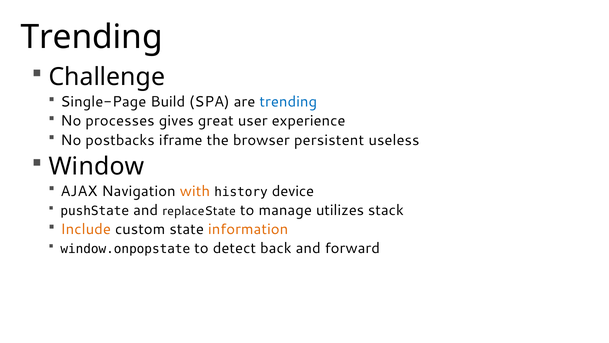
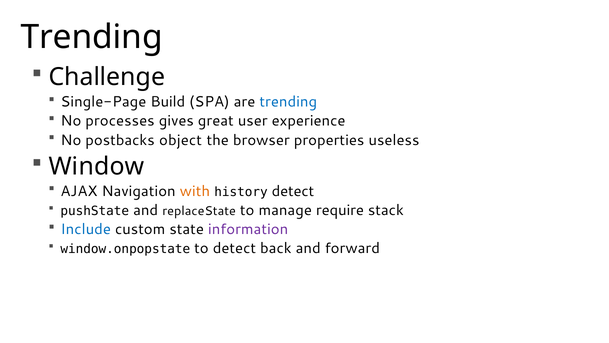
iframe: iframe -> object (181, 140)
persistent: persistent -> properties (329, 140)
history device: device -> detect (293, 191)
utilizes: utilizes -> require (340, 210)
Include colour: orange -> blue (86, 229)
information colour: orange -> purple (248, 229)
